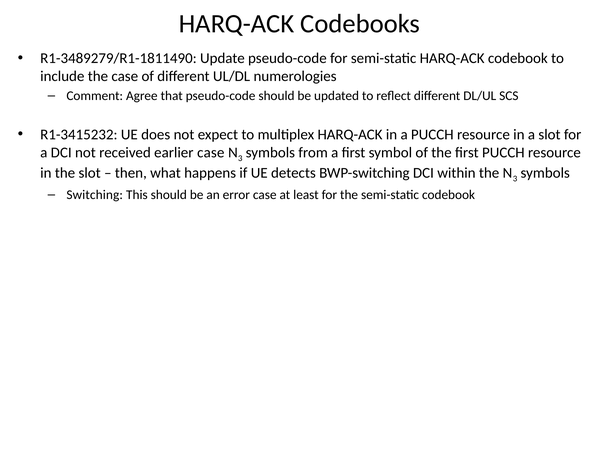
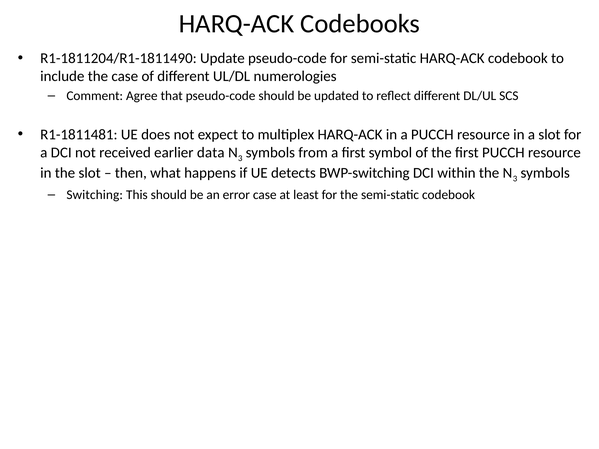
R1-3489279/R1-1811490: R1-3489279/R1-1811490 -> R1-1811204/R1-1811490 (118, 58)
R1-3415232: R1-3415232 -> R1-1811481 (79, 135)
earlier case: case -> data (211, 153)
